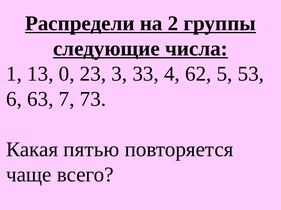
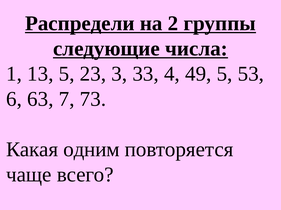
13 0: 0 -> 5 (67, 74)
62: 62 -> 49 (198, 74)
пятью: пятью -> одним (91, 150)
